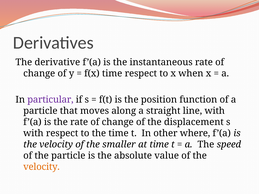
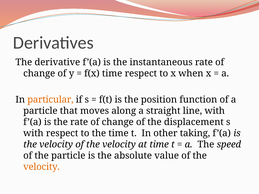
particular colour: purple -> orange (50, 100)
where: where -> taking (195, 133)
velocity of the smaller: smaller -> velocity (119, 145)
